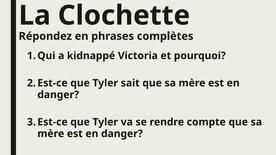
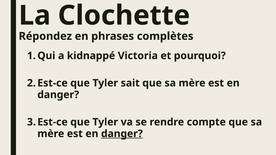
danger underline: none -> present (122, 134)
